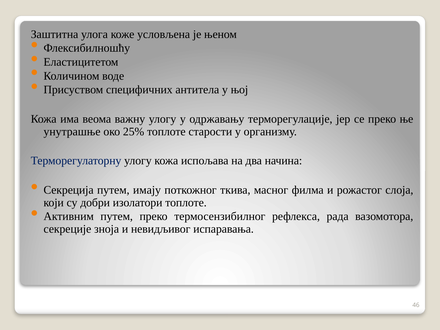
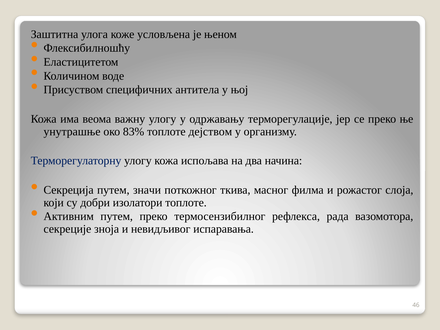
25%: 25% -> 83% (134, 132)
старости: старости -> дејством (210, 132)
имају: имају -> значи (147, 190)
